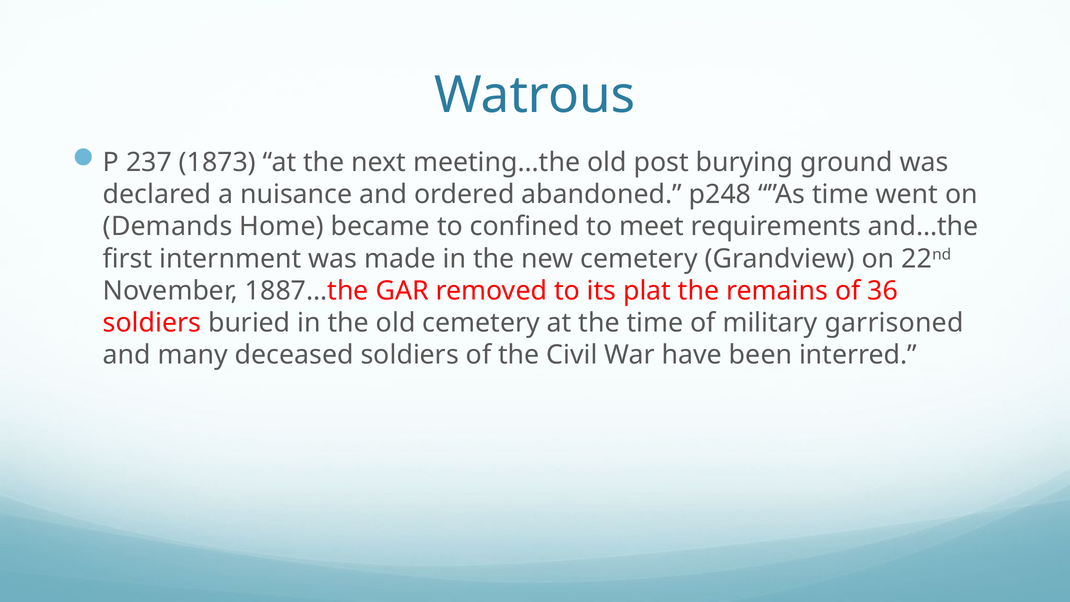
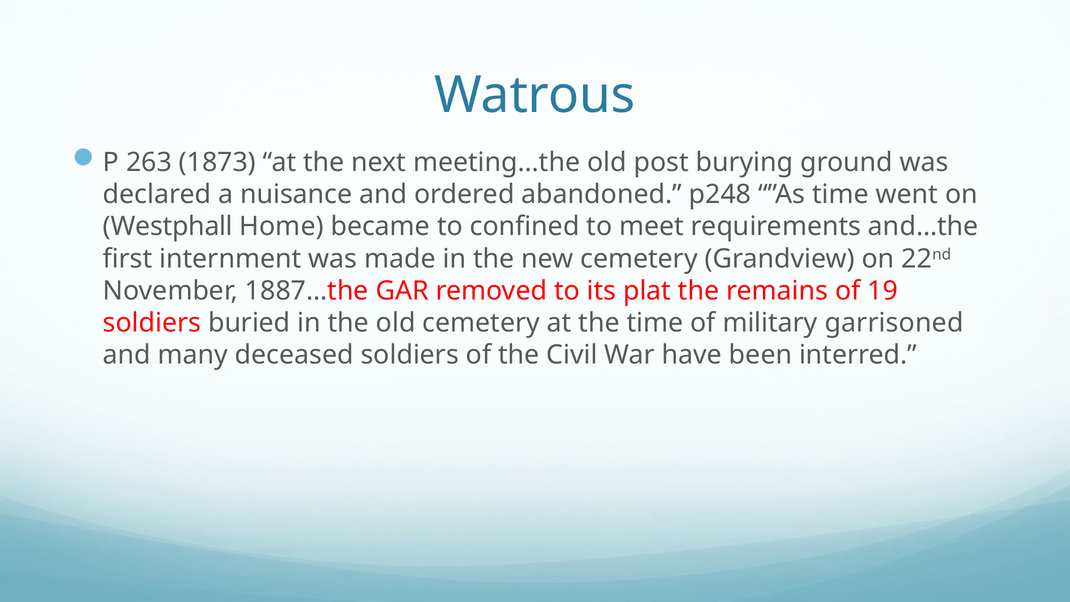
237: 237 -> 263 (149, 162)
Demands: Demands -> Westphall (168, 227)
36: 36 -> 19 (883, 291)
